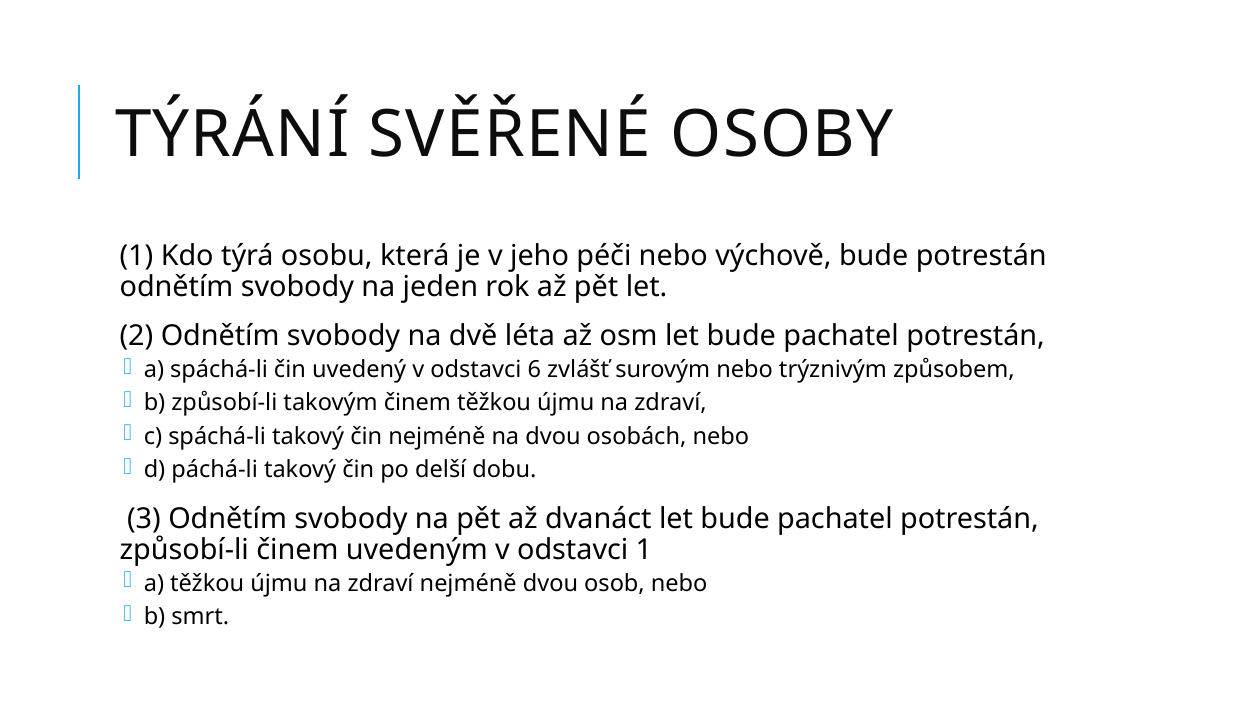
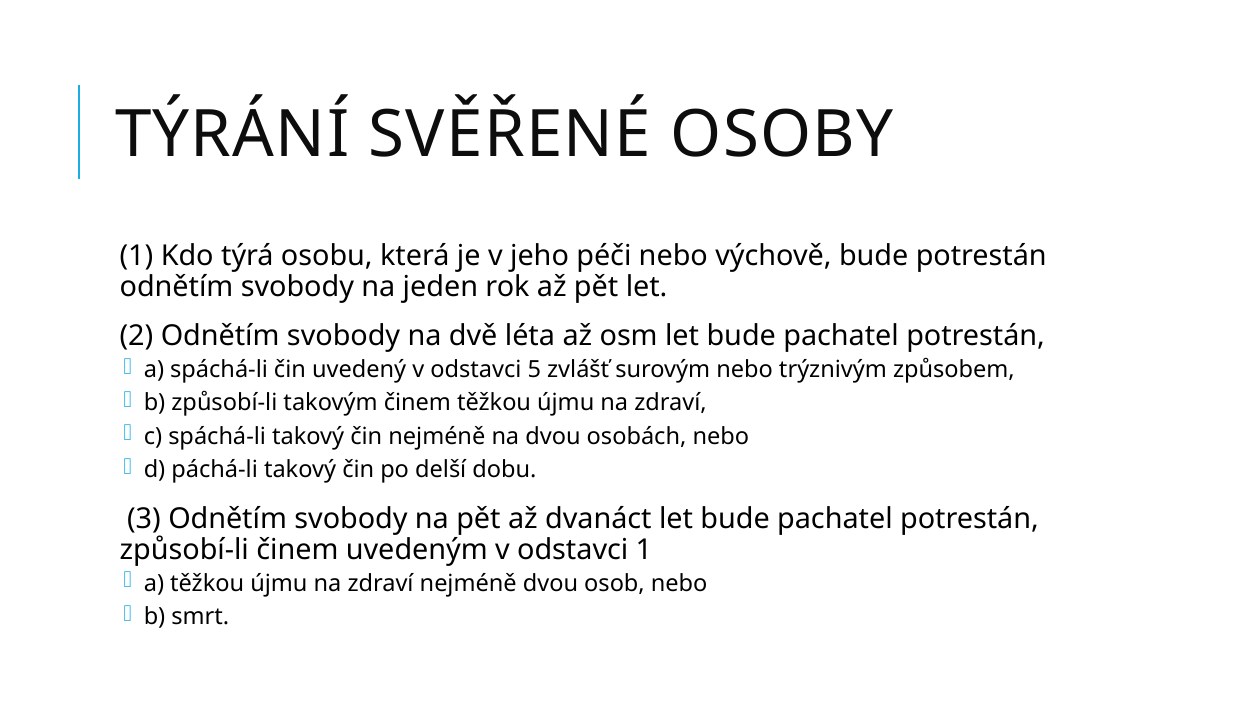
6: 6 -> 5 (534, 370)
